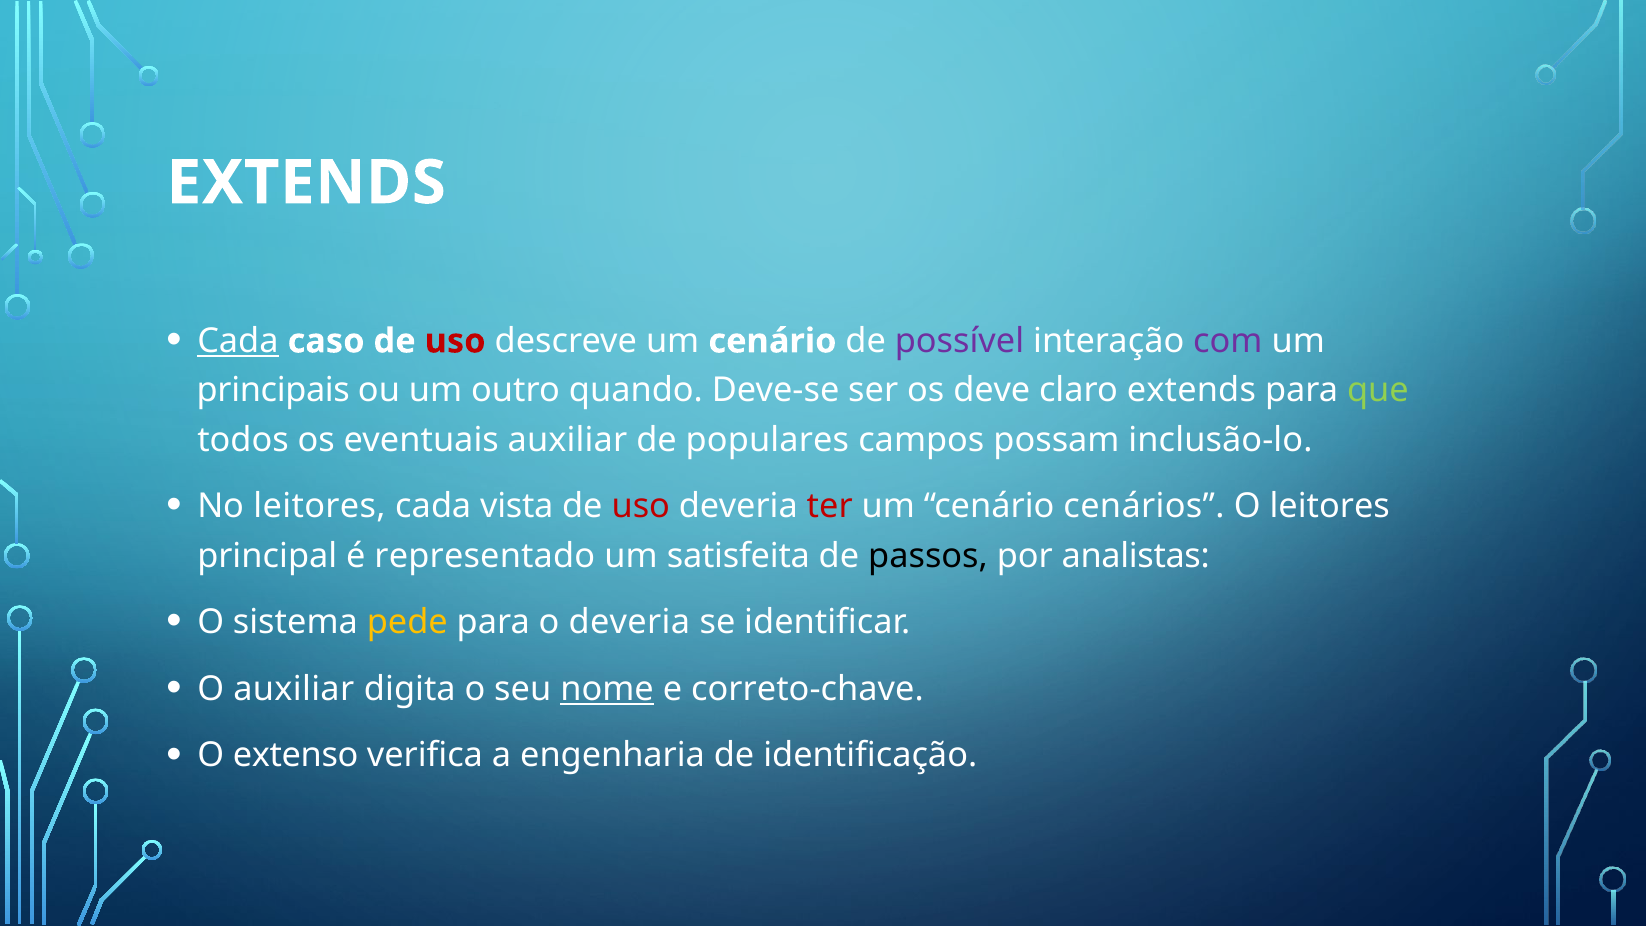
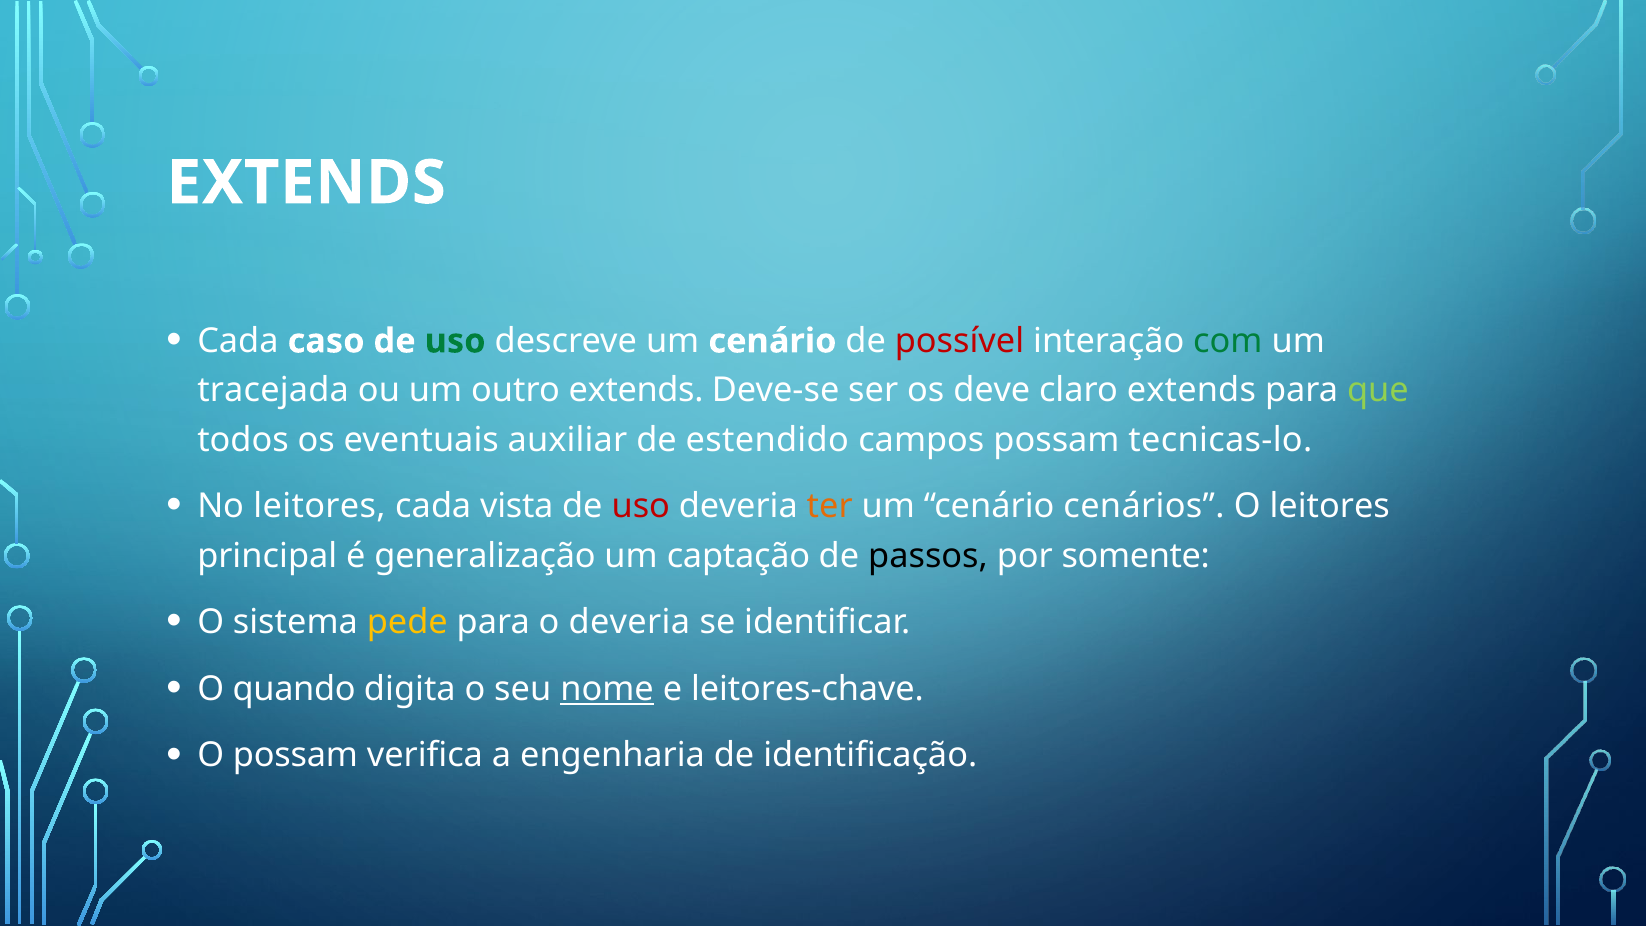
Cada underline: present -> none (238, 341)
uso colour: red -> green (455, 341)
possível colour: purple -> red (959, 341)
com colour: purple -> green (1228, 341)
principais: principais -> tracejada (273, 390)
outro quando: quando -> extends (636, 390)
populares: populares -> estendido (767, 440)
inclusão-lo: inclusão-lo -> tecnicas-lo (1220, 440)
ter colour: red -> orange (830, 506)
representado: representado -> generalização (485, 556)
satisfeita: satisfeita -> captação (738, 556)
analistas: analistas -> somente (1136, 556)
O auxiliar: auxiliar -> quando (294, 689)
correto-chave: correto-chave -> leitores-chave (808, 689)
O extenso: extenso -> possam (296, 755)
